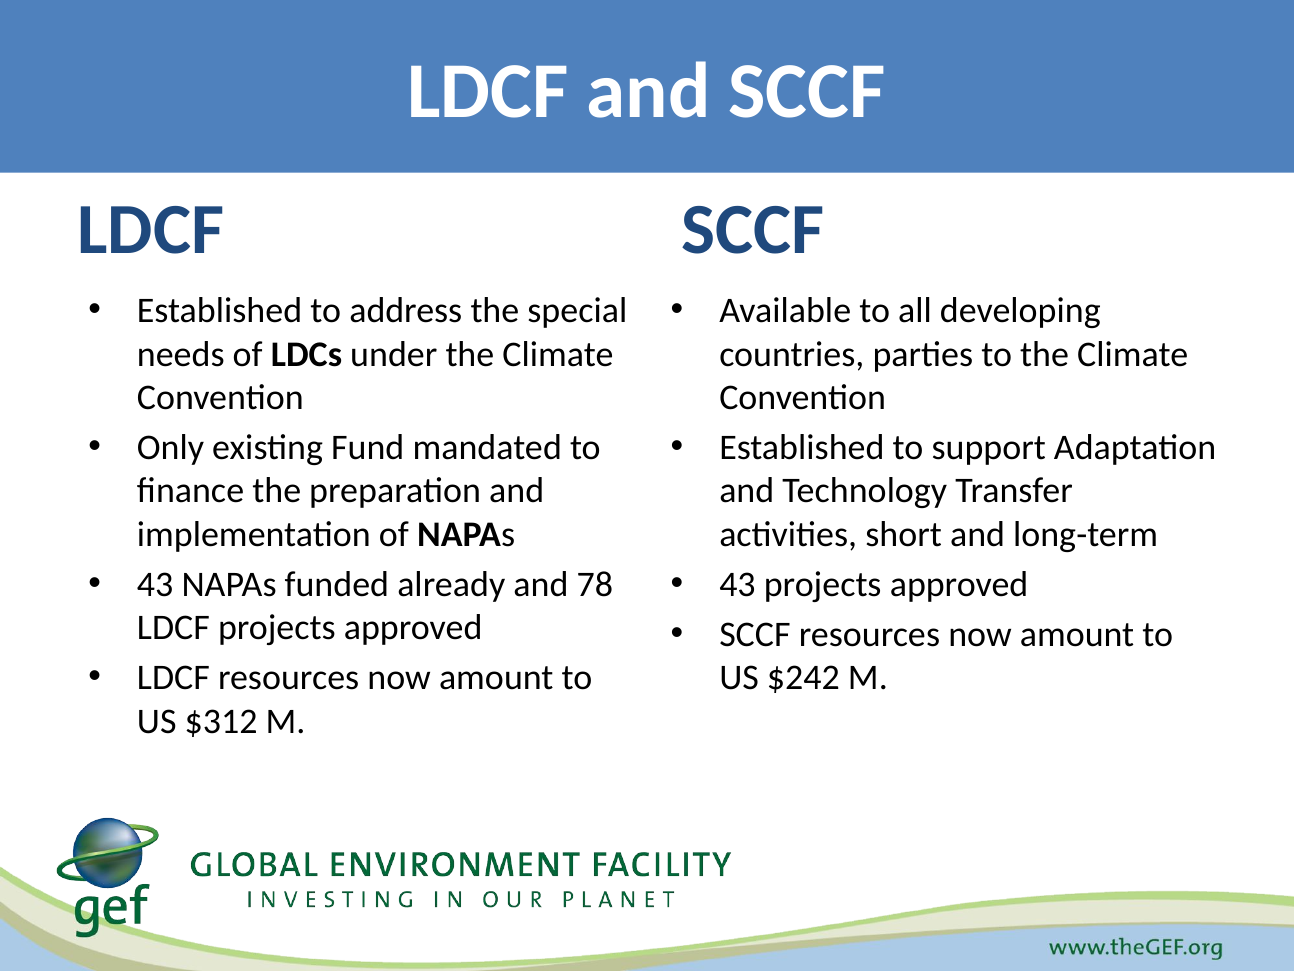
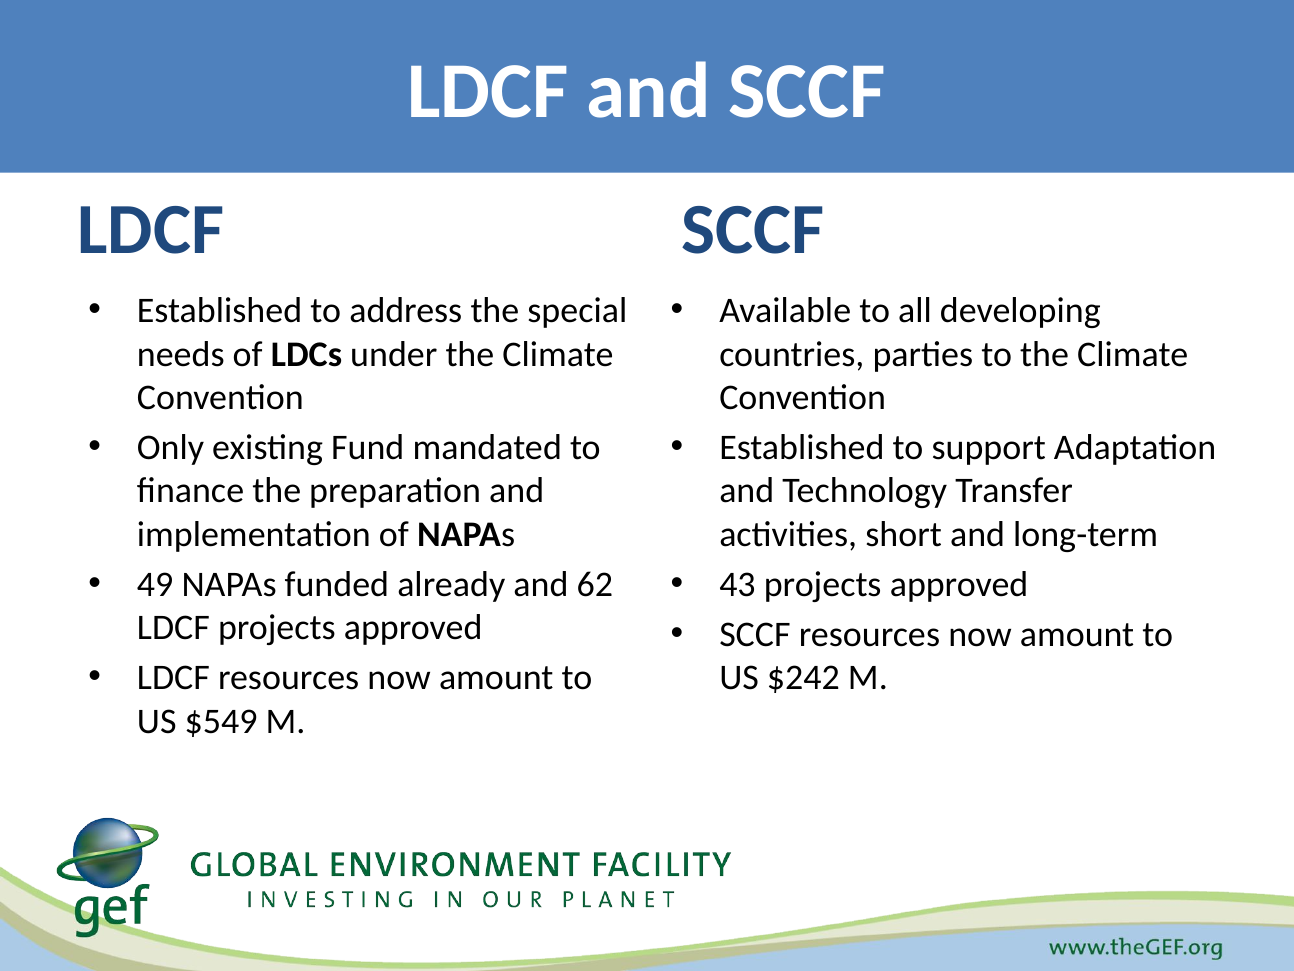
43: 43 -> 49 (155, 584)
78: 78 -> 62 (595, 584)
$312: $312 -> $549 (221, 721)
